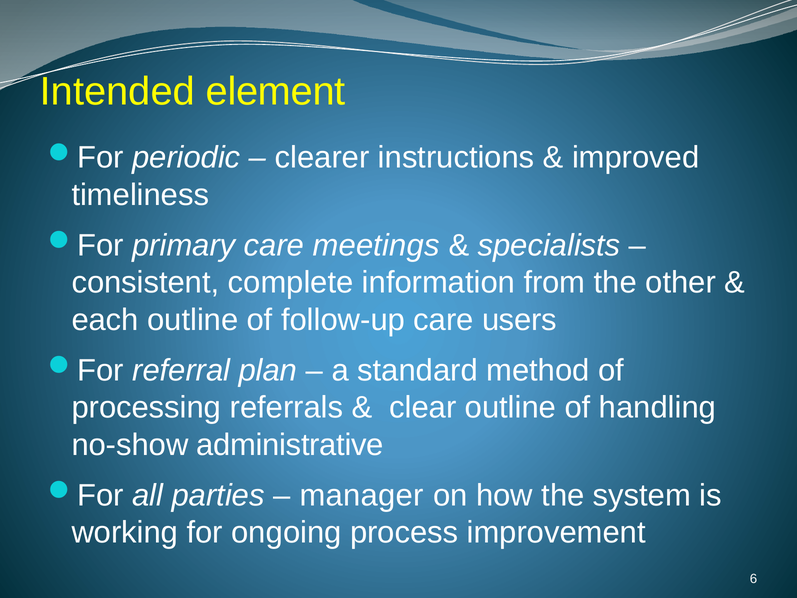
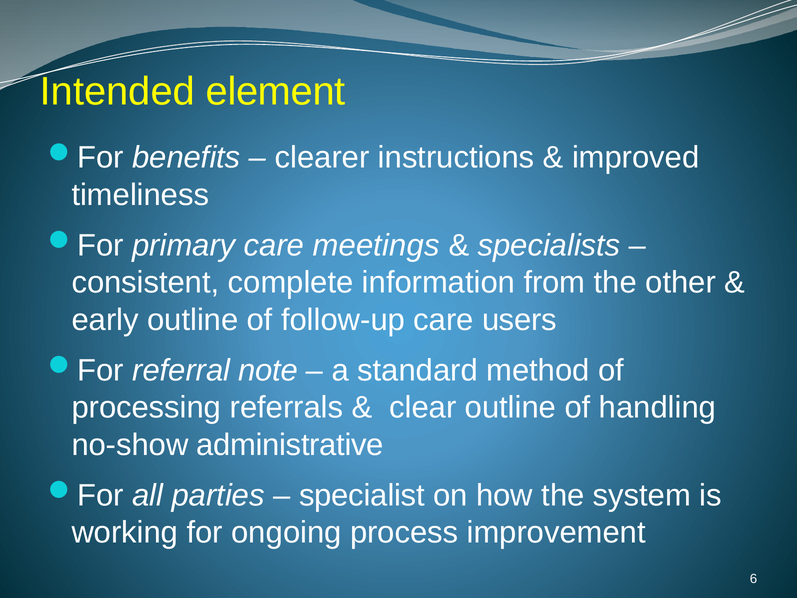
periodic: periodic -> benefits (186, 158)
each: each -> early (105, 320)
plan: plan -> note (268, 370)
manager: manager -> specialist (362, 495)
